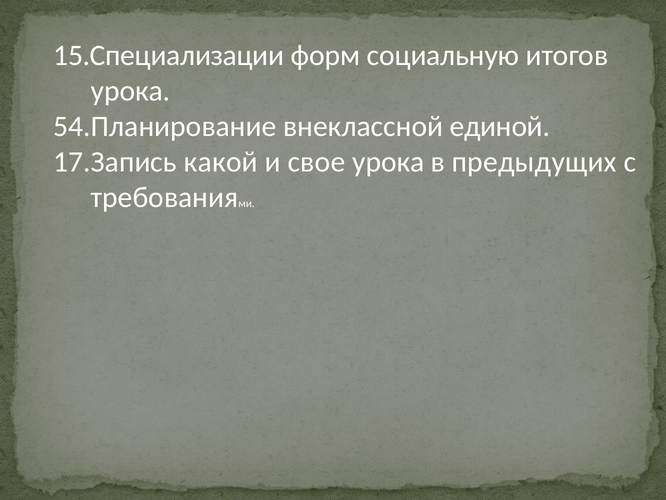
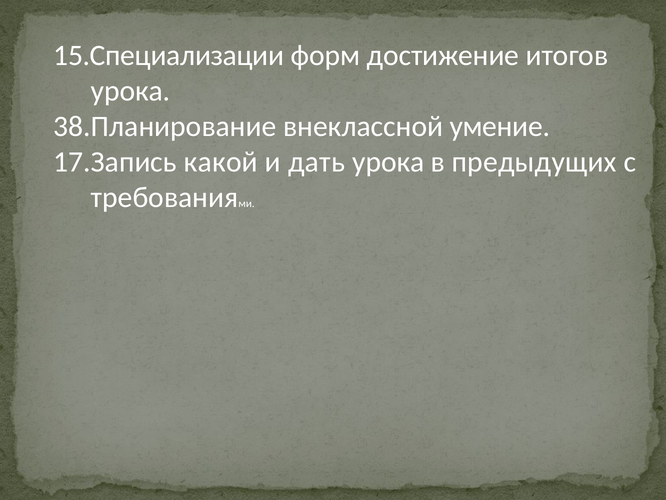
социальную: социальную -> достижение (443, 55)
54.Планирование: 54.Планирование -> 38.Планирование (165, 126)
единой: единой -> умение (500, 126)
свое: свое -> дать (316, 162)
